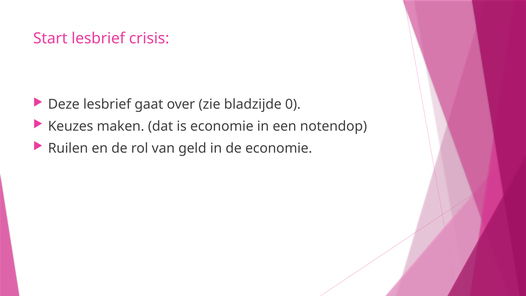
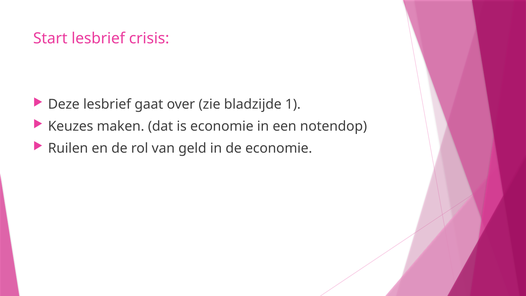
0: 0 -> 1 (293, 104)
